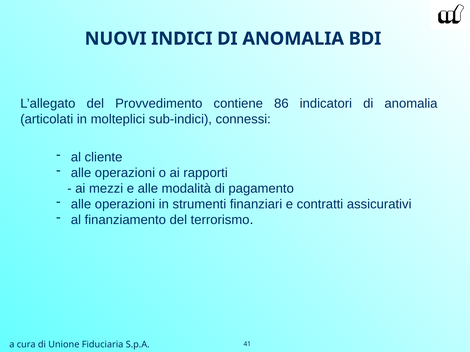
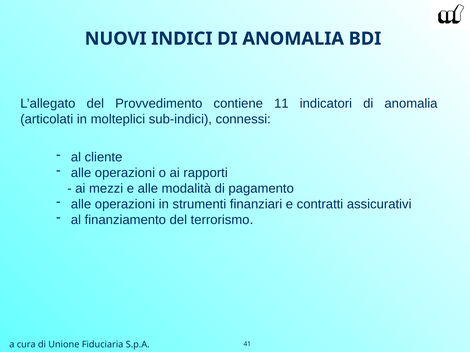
86: 86 -> 11 (281, 104)
